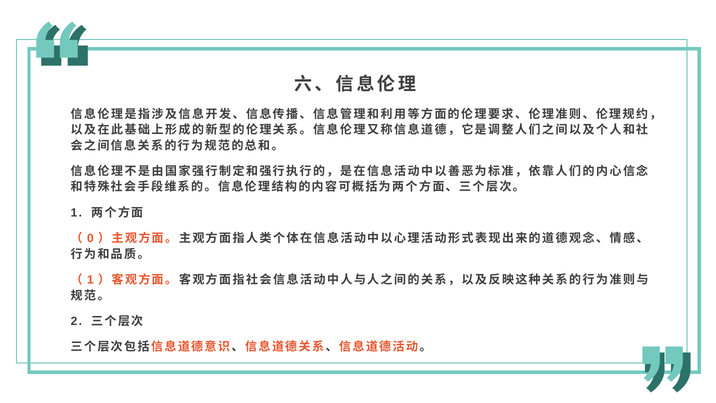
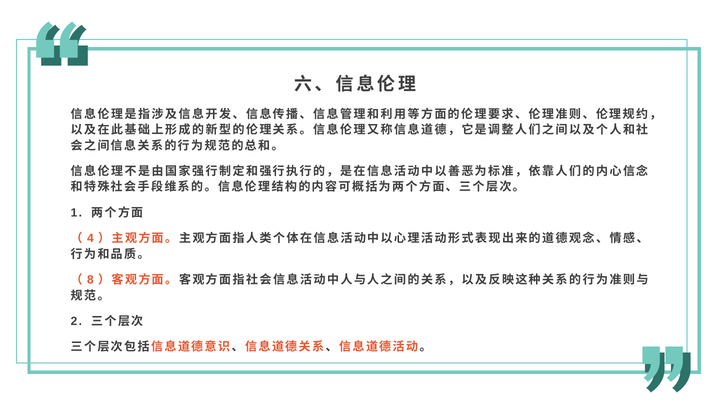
0: 0 -> 4 (90, 238)
1: 1 -> 8 (90, 280)
